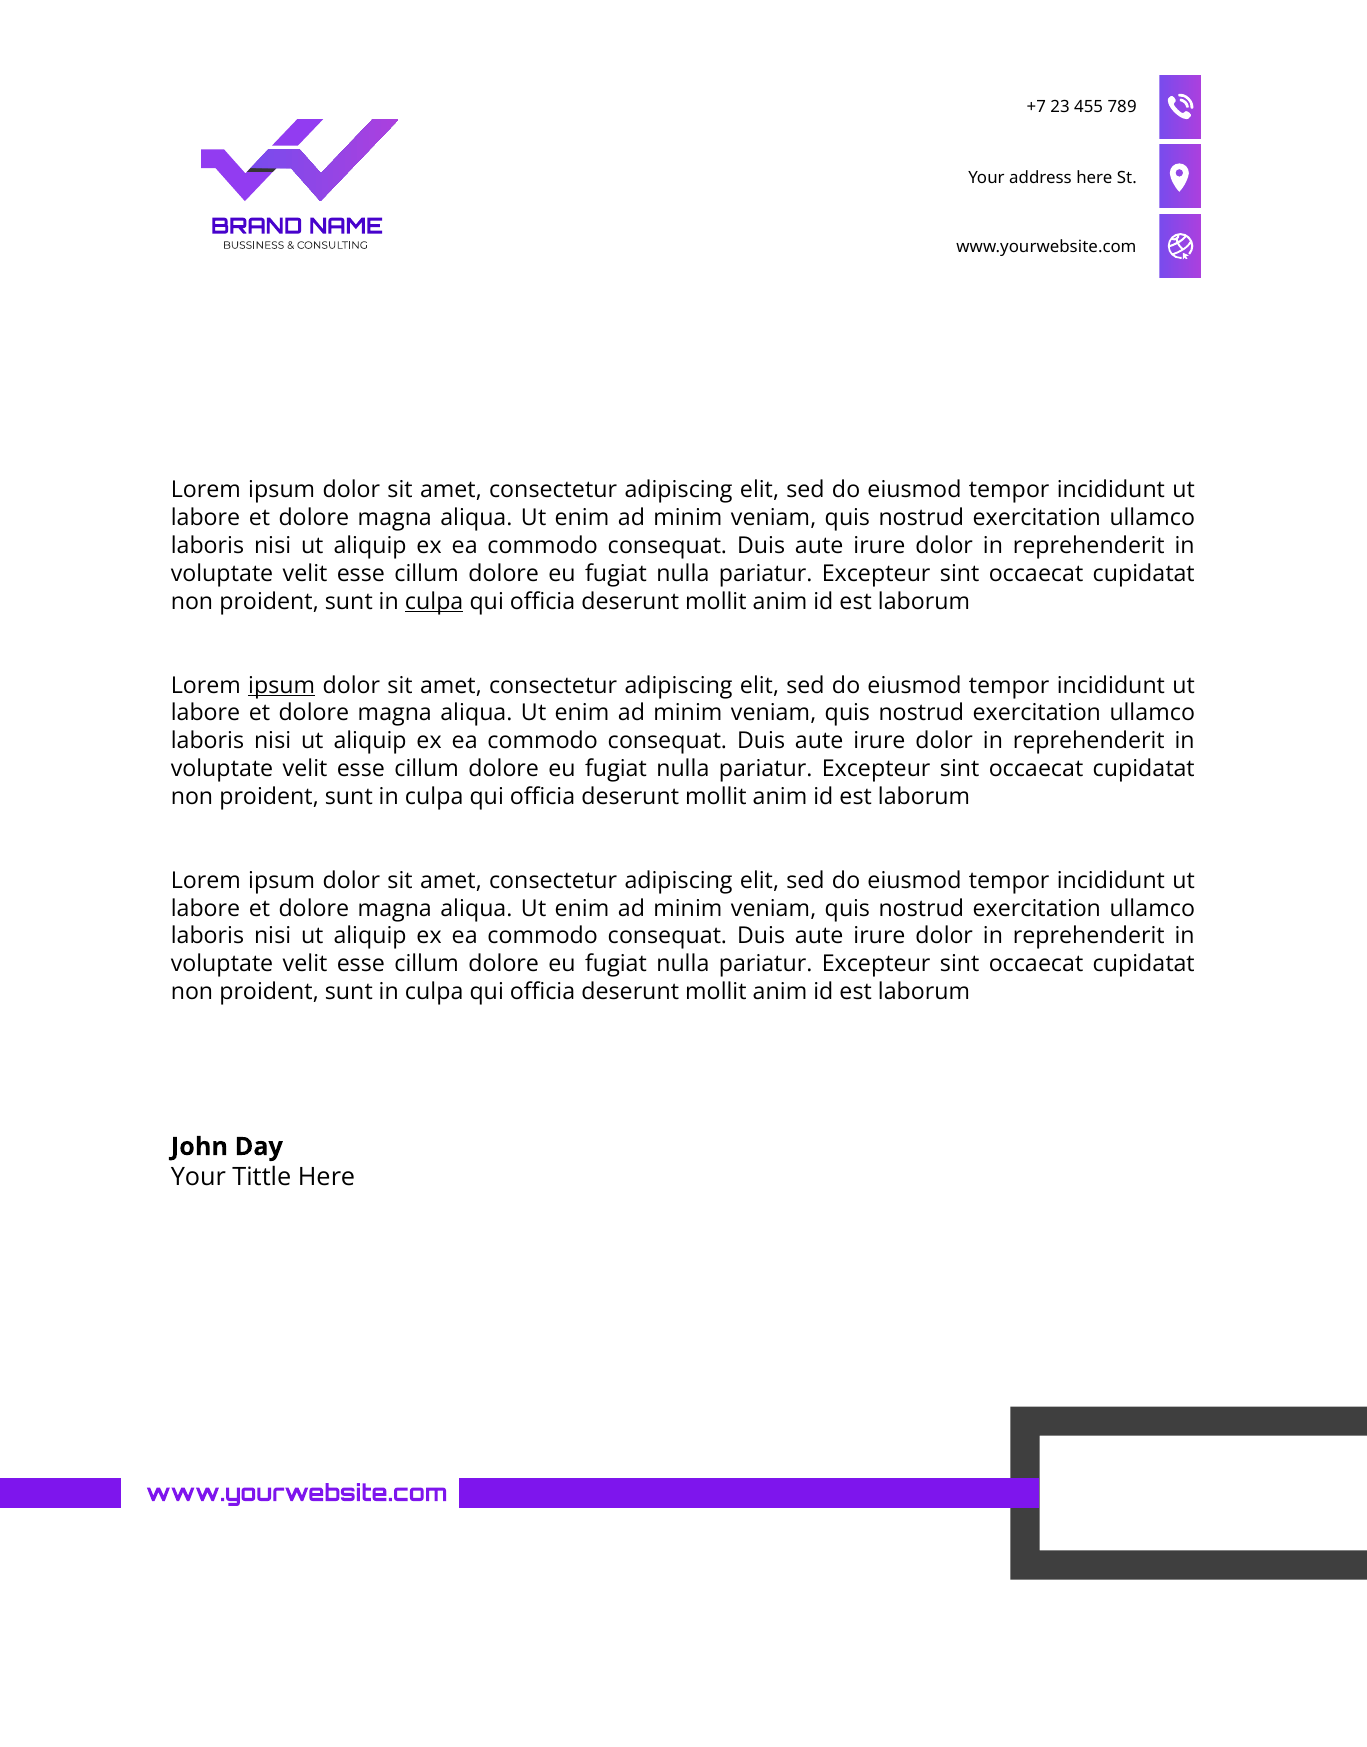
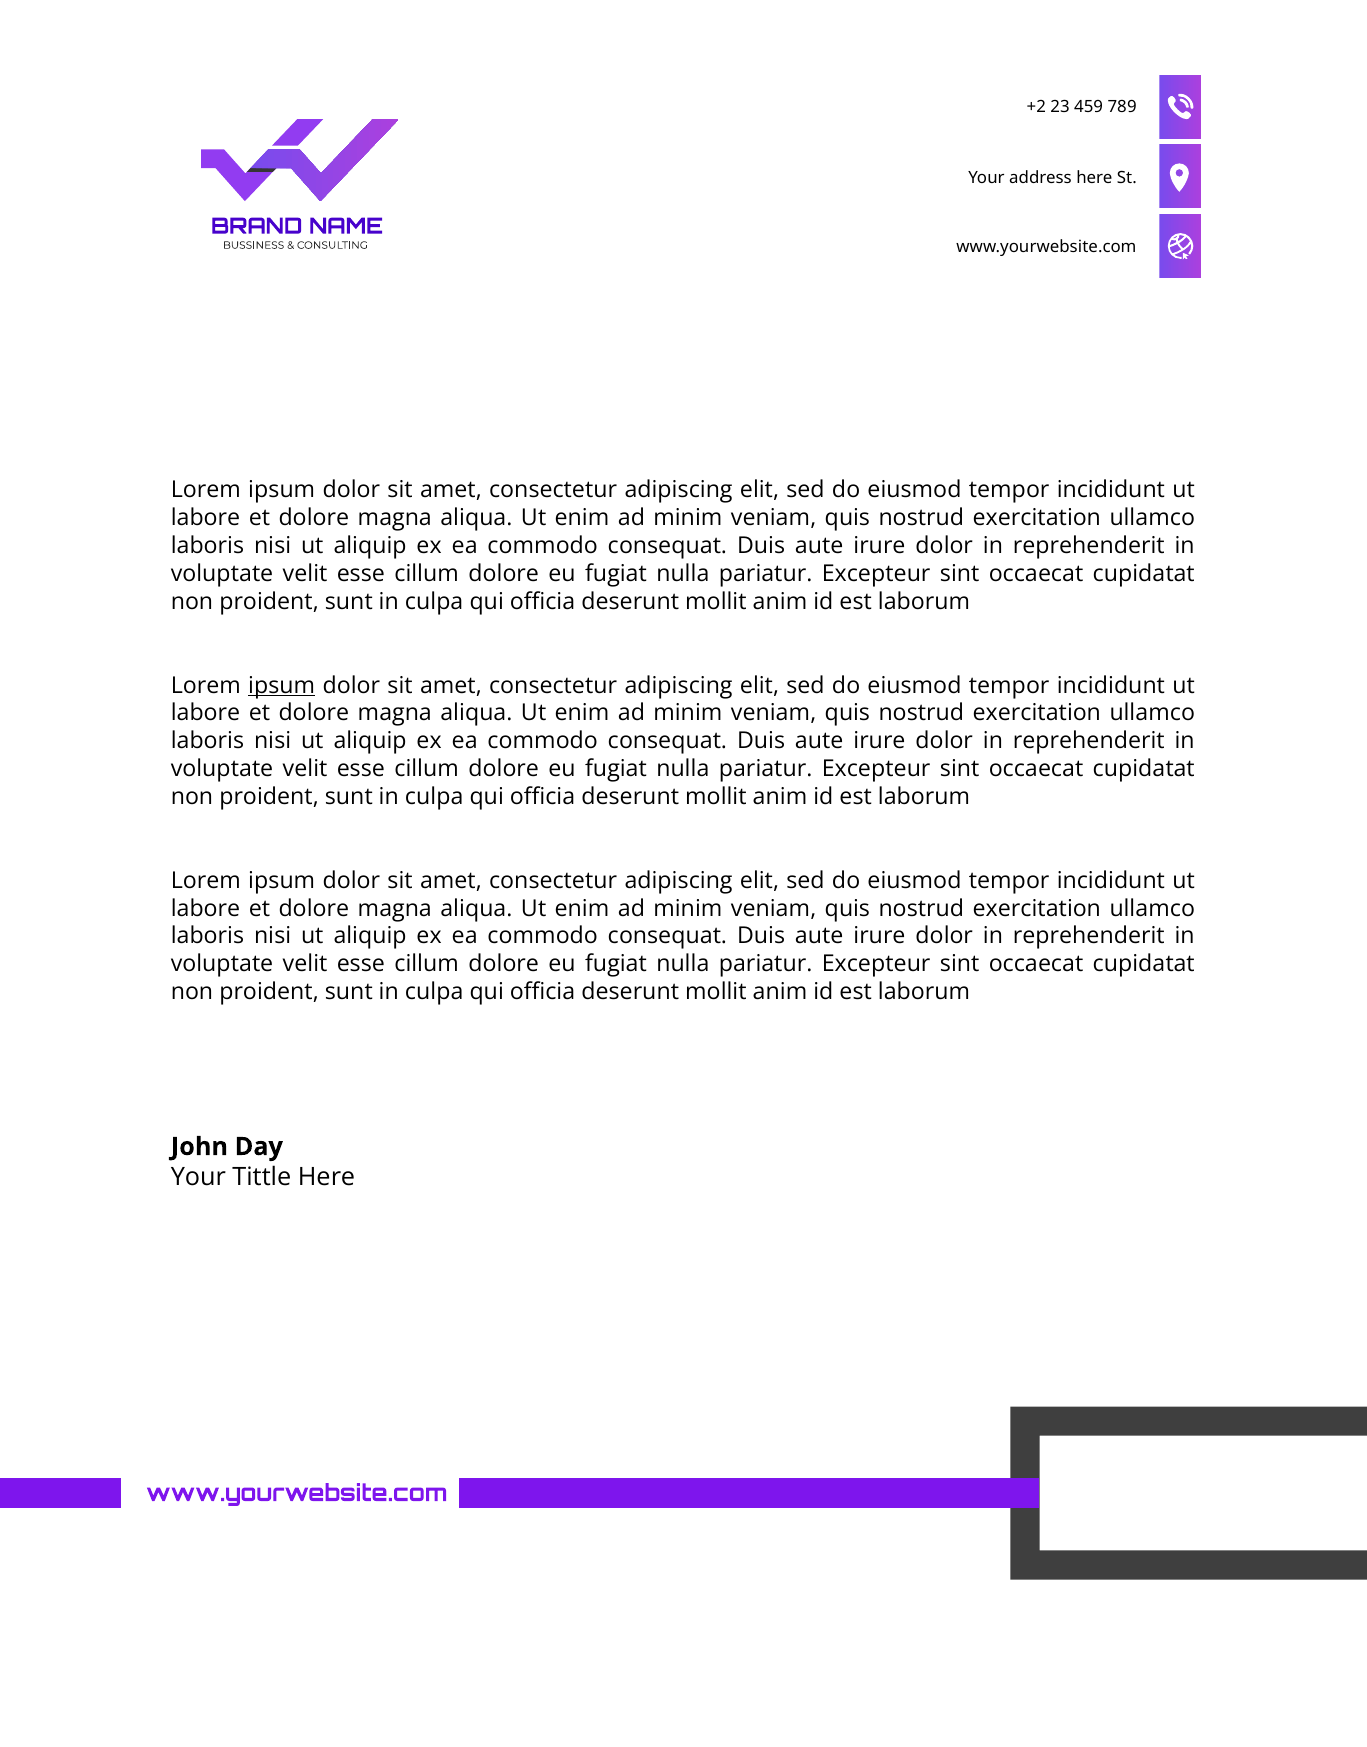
+7: +7 -> +2 (1036, 107)
455: 455 -> 459 (1089, 107)
culpa underline: present -> none (434, 602)
